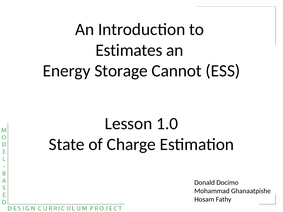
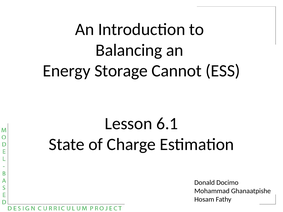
Estimates: Estimates -> Balancing (129, 50)
1.0: 1.0 -> 6.1 (167, 124)
